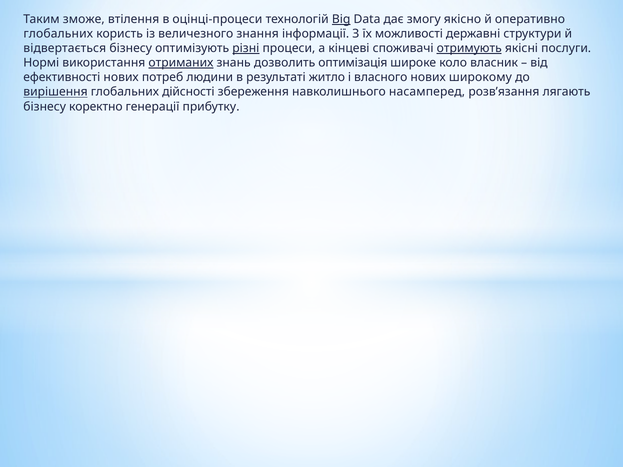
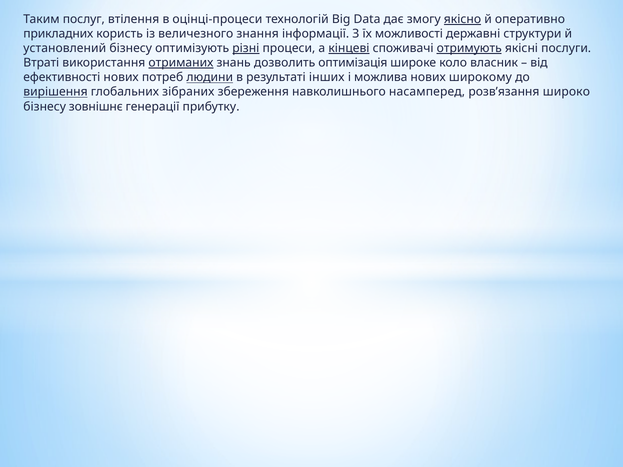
зможе: зможе -> послуг (84, 19)
Big underline: present -> none (341, 19)
якісно underline: none -> present (462, 19)
глобальних: глобальних -> прикладних (58, 34)
відвертається: відвертається -> установлений (65, 48)
кінцеві underline: none -> present (349, 48)
Нормі: Нормі -> Втраті (41, 63)
людини underline: none -> present (210, 77)
житло: житло -> інших (327, 77)
власного: власного -> можлива (381, 77)
дійсності: дійсності -> зібраних (188, 92)
лягають: лягають -> широко (566, 92)
коректно: коректно -> зовнішнє (96, 107)
